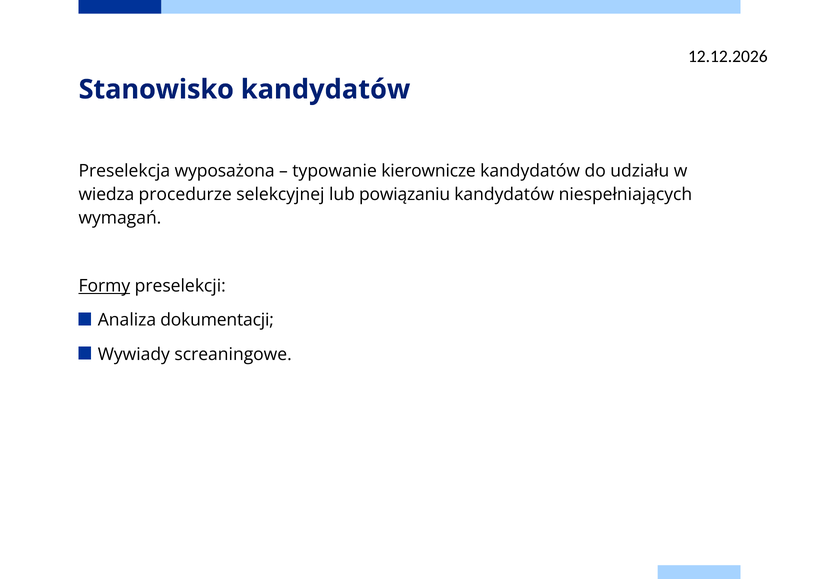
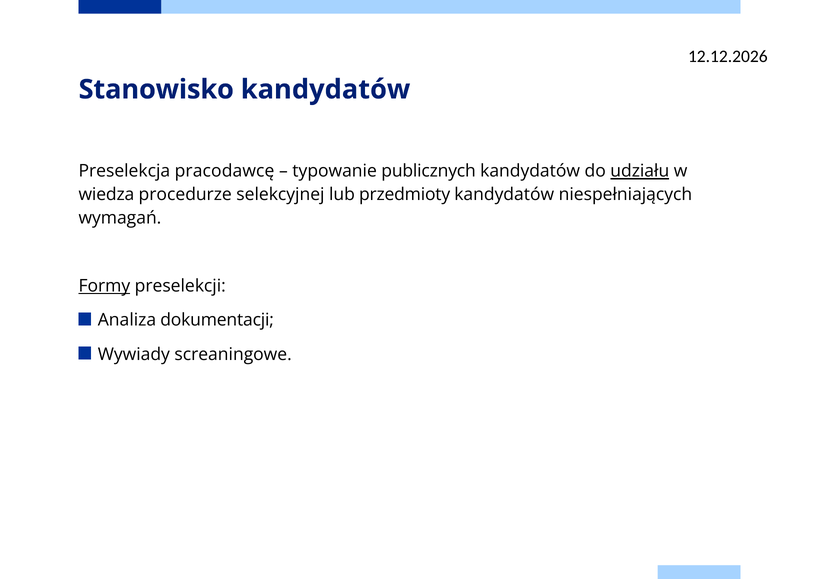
wyposażona: wyposażona -> pracodawcę (225, 171)
kierownicze: kierownicze -> publicznych (429, 171)
udziału underline: none -> present (640, 171)
powiązaniu: powiązaniu -> przedmioty (405, 195)
